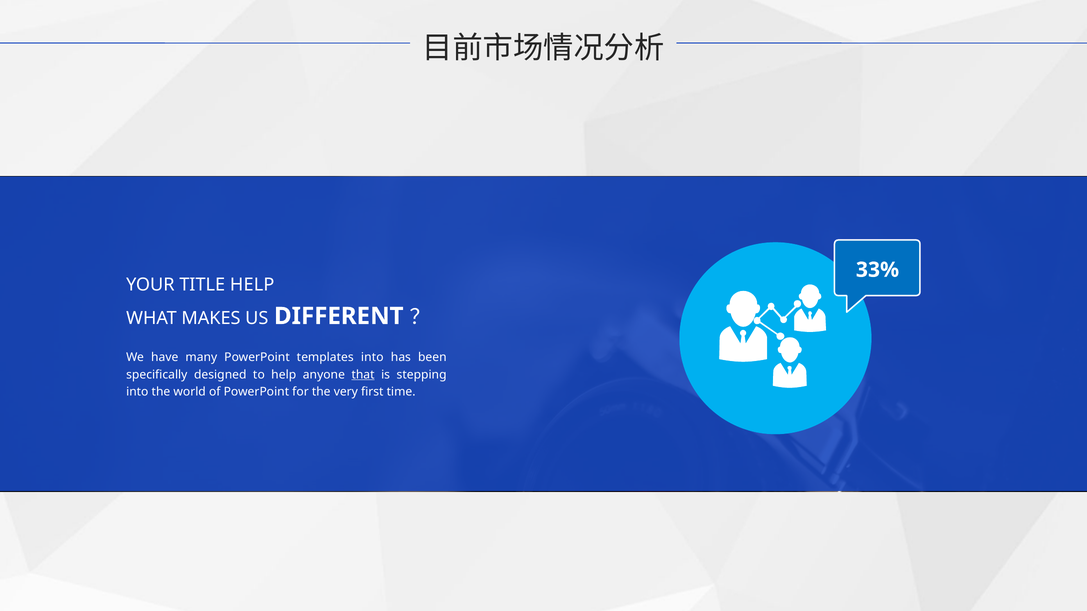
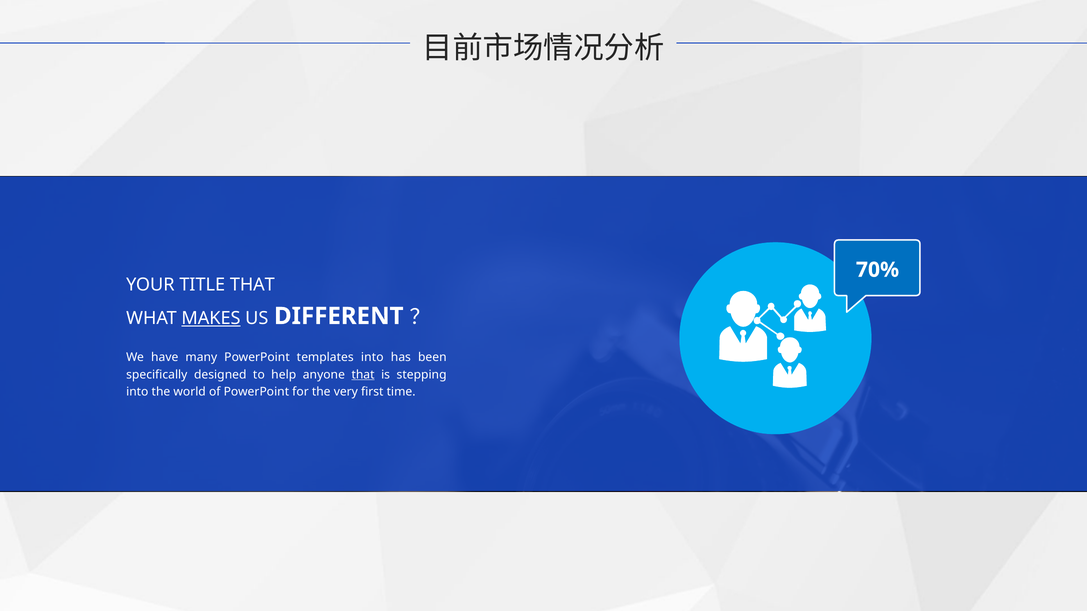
33%: 33% -> 70% (877, 270)
TITLE HELP: HELP -> THAT (252, 285)
MAKES underline: none -> present (211, 318)
